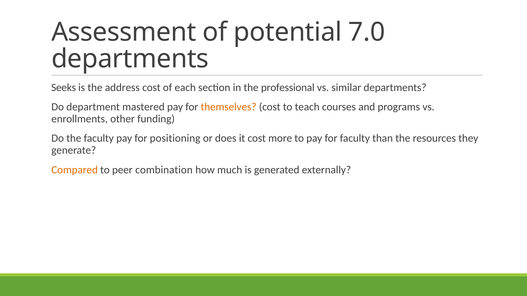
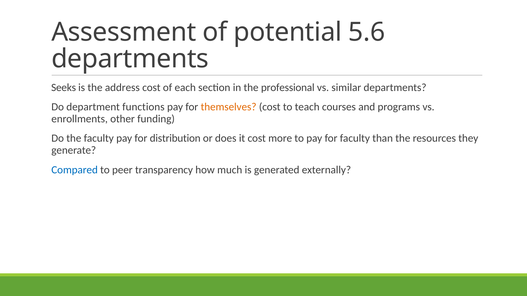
7.0: 7.0 -> 5.6 (367, 32)
mastered: mastered -> functions (143, 107)
positioning: positioning -> distribution (175, 139)
Compared colour: orange -> blue (75, 170)
combination: combination -> transparency (164, 170)
